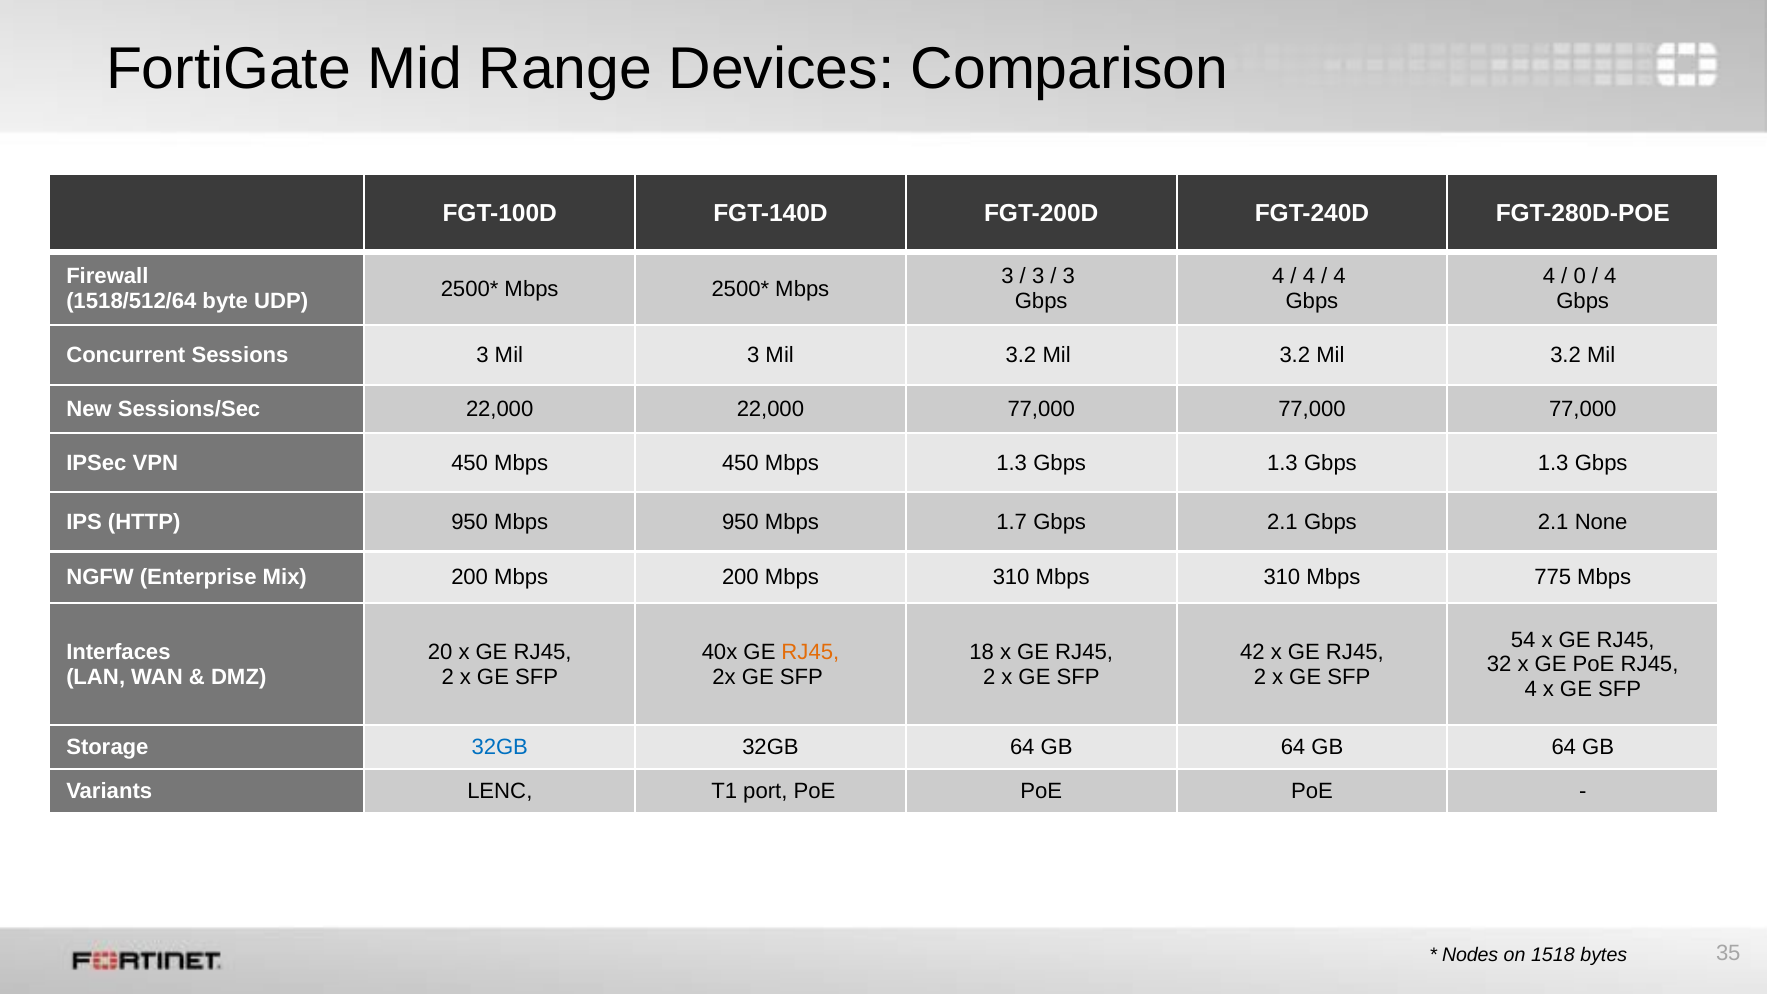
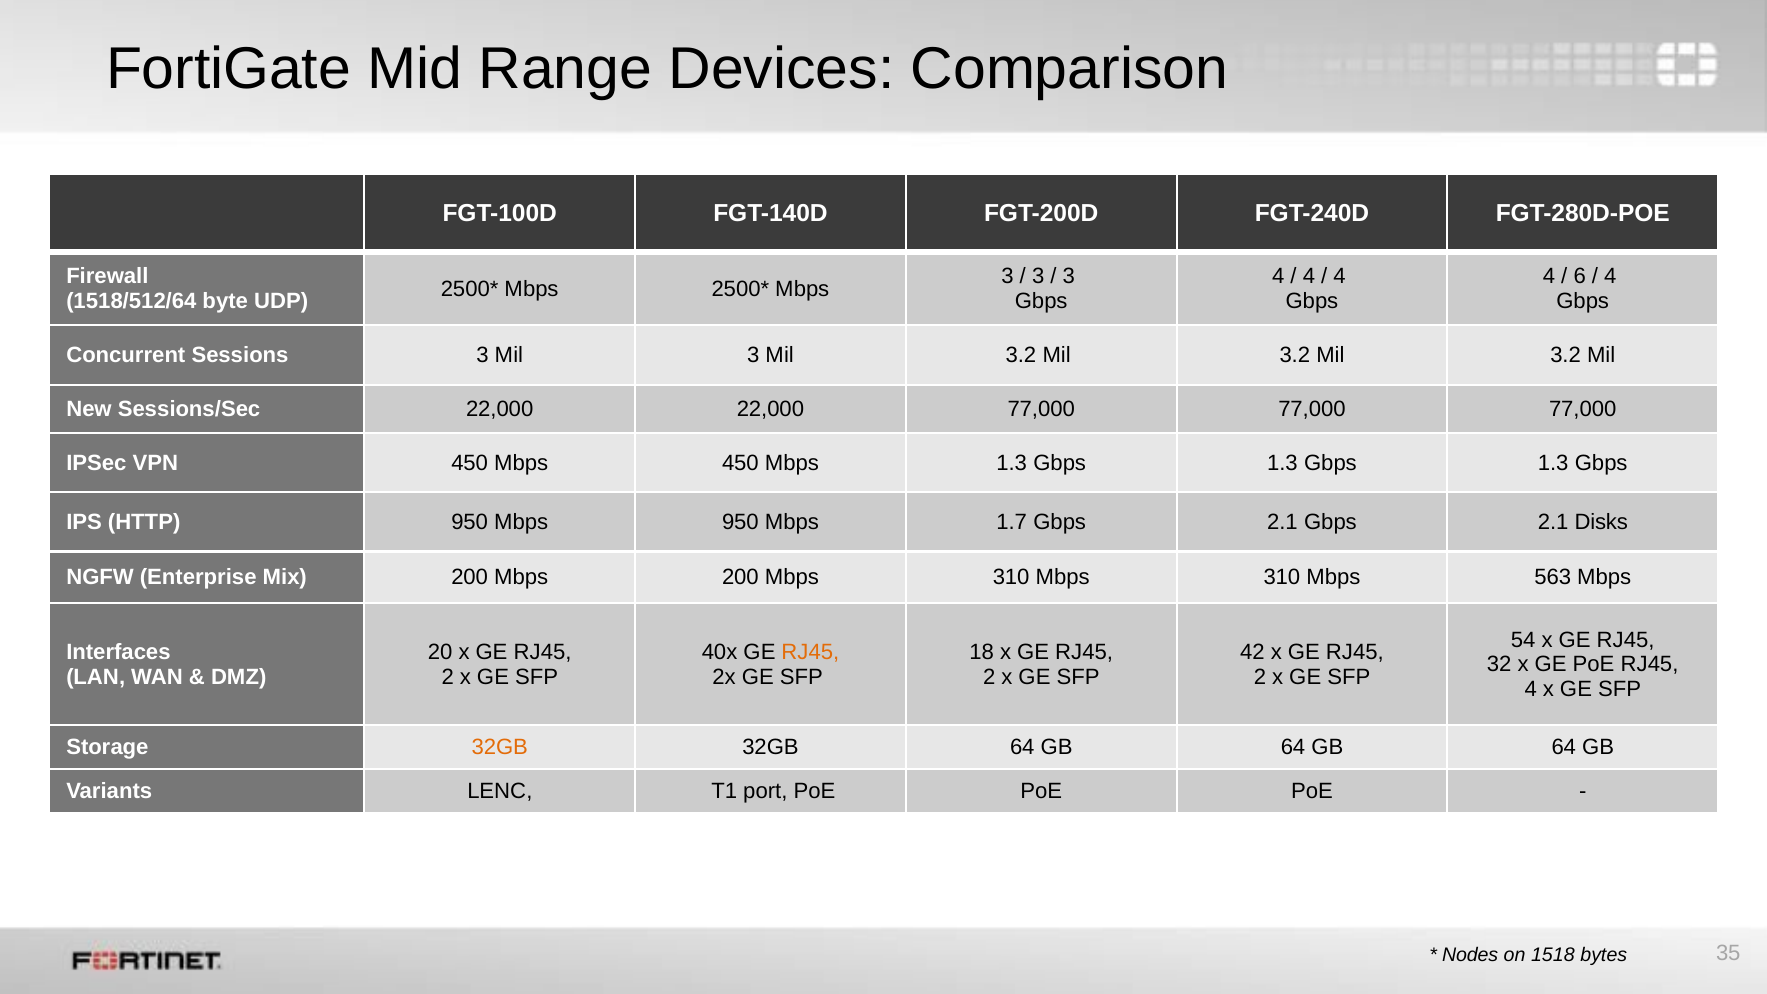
0: 0 -> 6 (1580, 277)
None: None -> Disks (1601, 522)
775: 775 -> 563 (1553, 578)
32GB colour: blue -> orange (500, 747)
